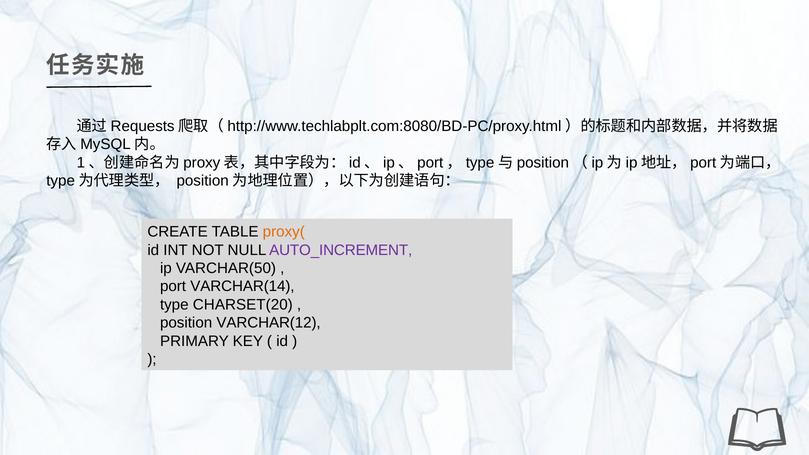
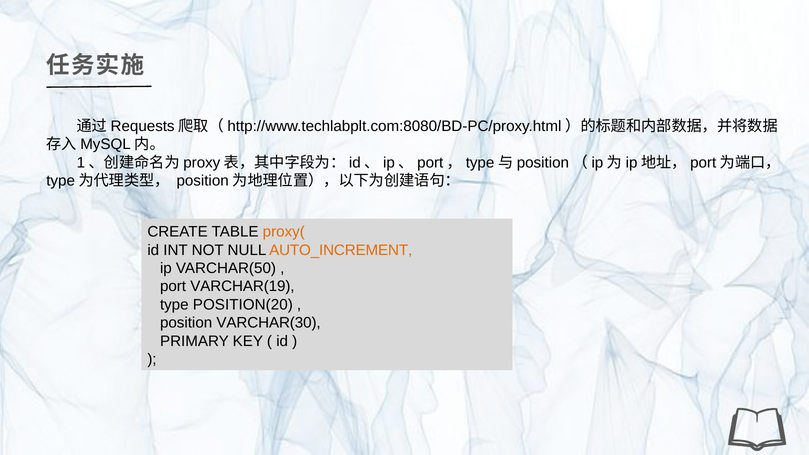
AUTO_INCREMENT colour: purple -> orange (341, 250)
VARCHAR(14: VARCHAR(14 -> VARCHAR(19 (242, 286)
CHARSET(20: CHARSET(20 -> POSITION(20 (243, 305)
VARCHAR(12: VARCHAR(12 -> VARCHAR(30 (269, 323)
